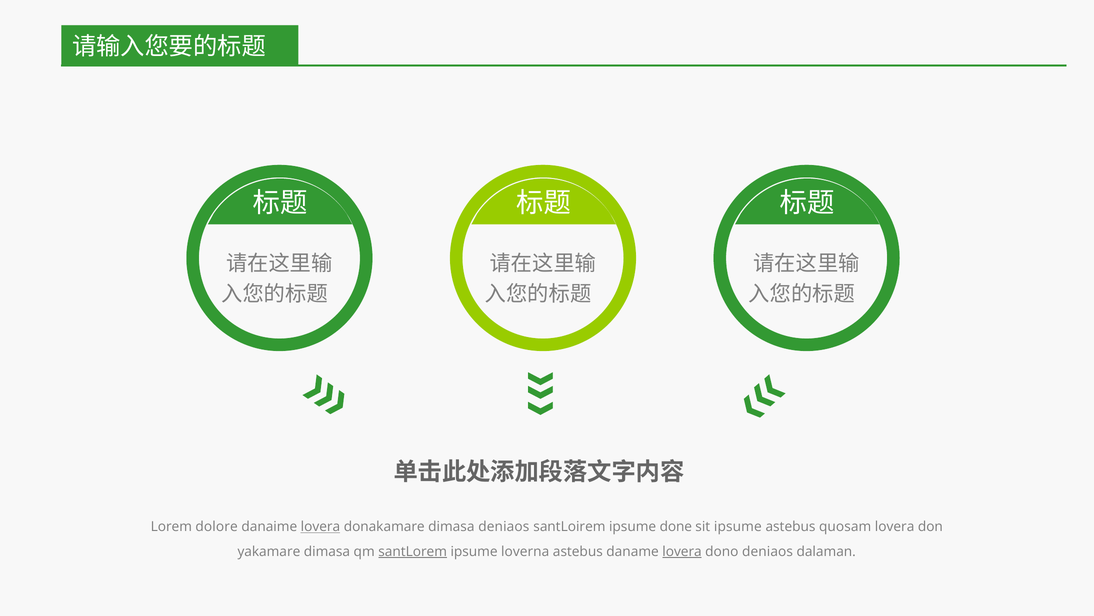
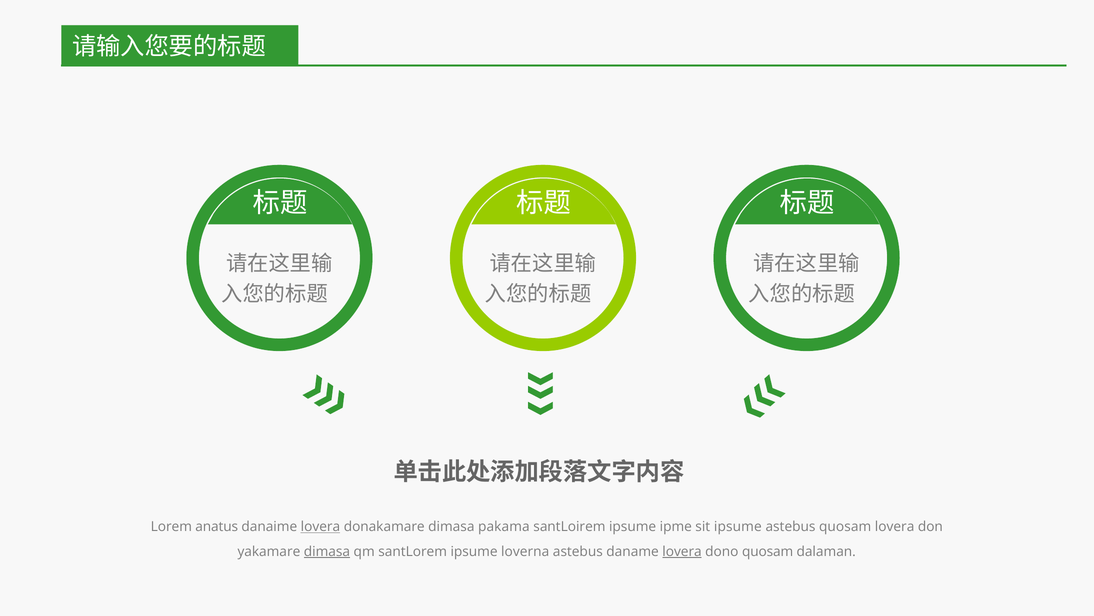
dolore: dolore -> anatus (217, 527)
dimasa deniaos: deniaos -> pakama (504, 527)
done: done -> ipme (676, 527)
dimasa underline: none -> present (327, 551)
santLorem underline: present -> none (413, 551)
dono deniaos: deniaos -> quosam (768, 551)
